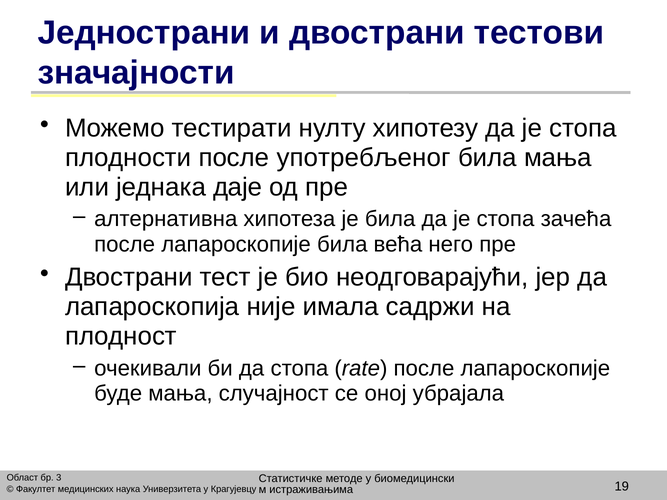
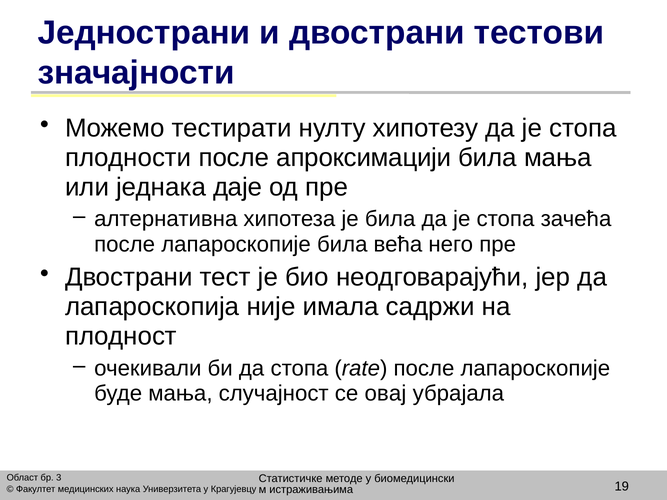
употребљеног: употребљеног -> апроксимацији (364, 158)
оној: оној -> овај (385, 394)
